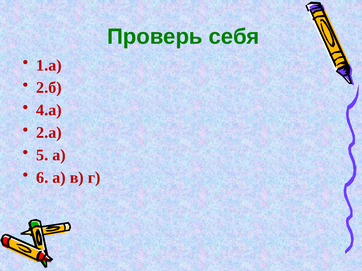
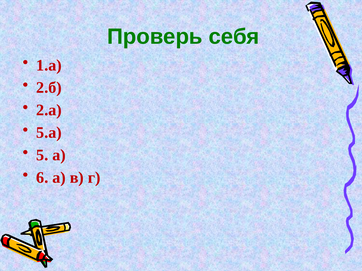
4.а: 4.а -> 2.а (49, 110)
2.а: 2.а -> 5.а (49, 133)
